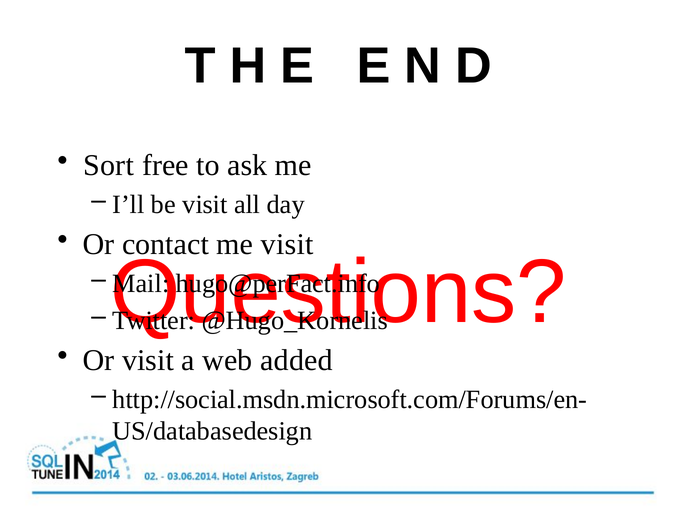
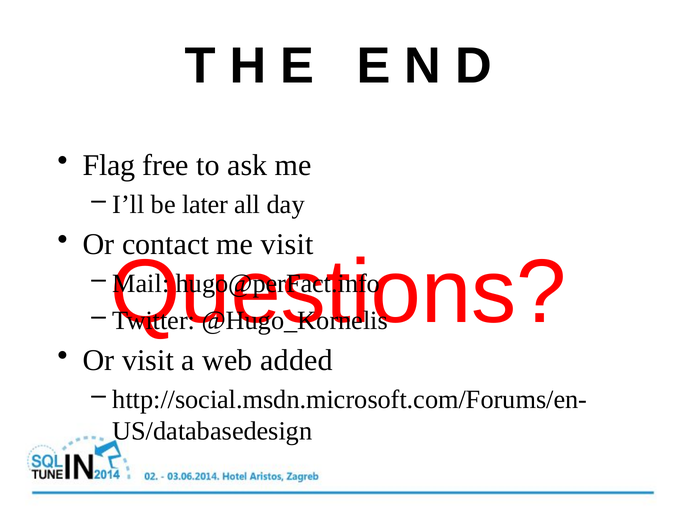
Sort: Sort -> Flag (109, 165)
be visit: visit -> later (205, 204)
